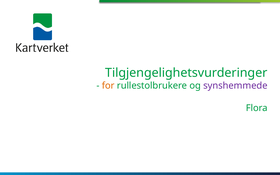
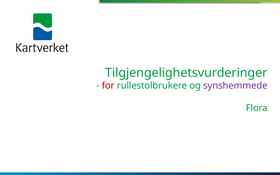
for colour: orange -> red (108, 86)
